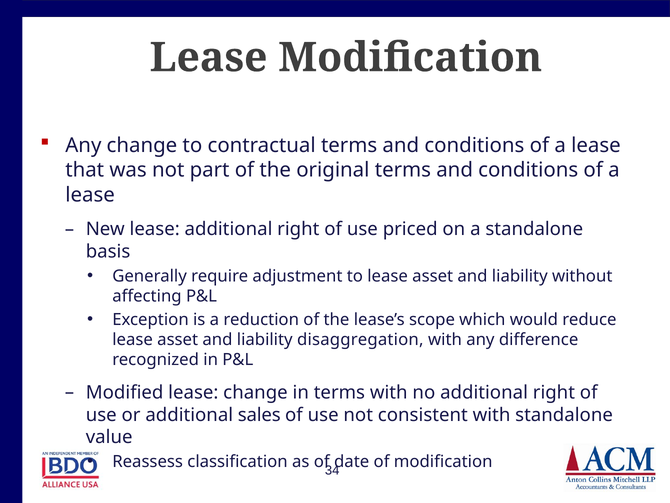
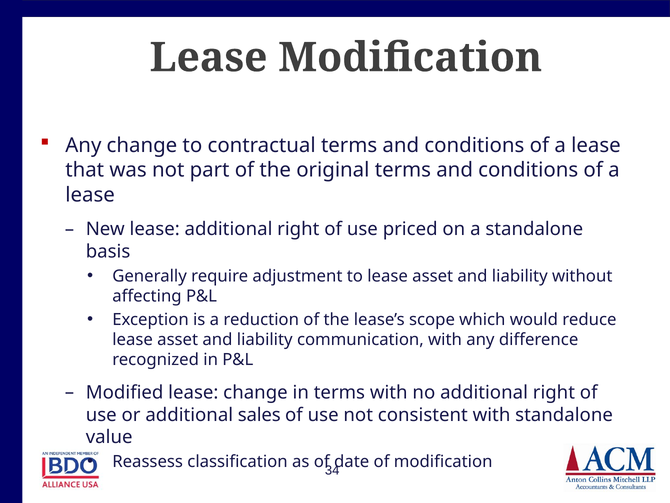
disaggregation: disaggregation -> communication (360, 339)
